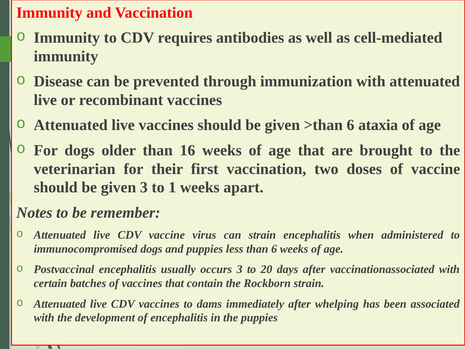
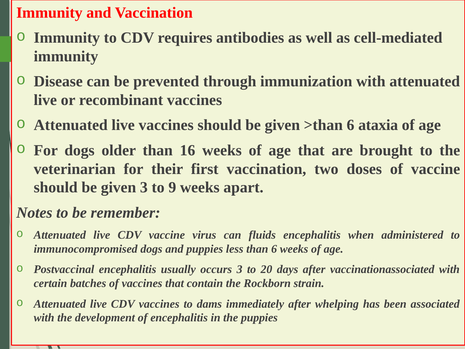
1: 1 -> 9 (172, 187)
can strain: strain -> fluids (262, 235)
